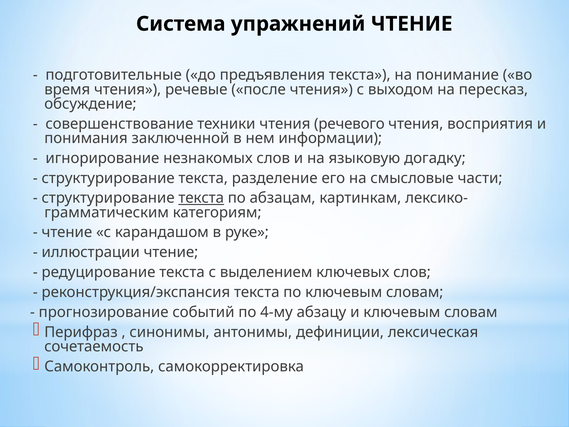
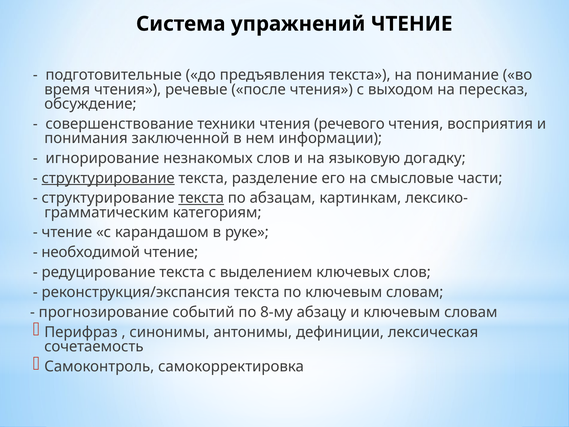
структурирование underline: none -> present (108, 178)
иллюстрации: иллюстрации -> необходимой (91, 252)
4-му: 4-му -> 8-му (276, 312)
